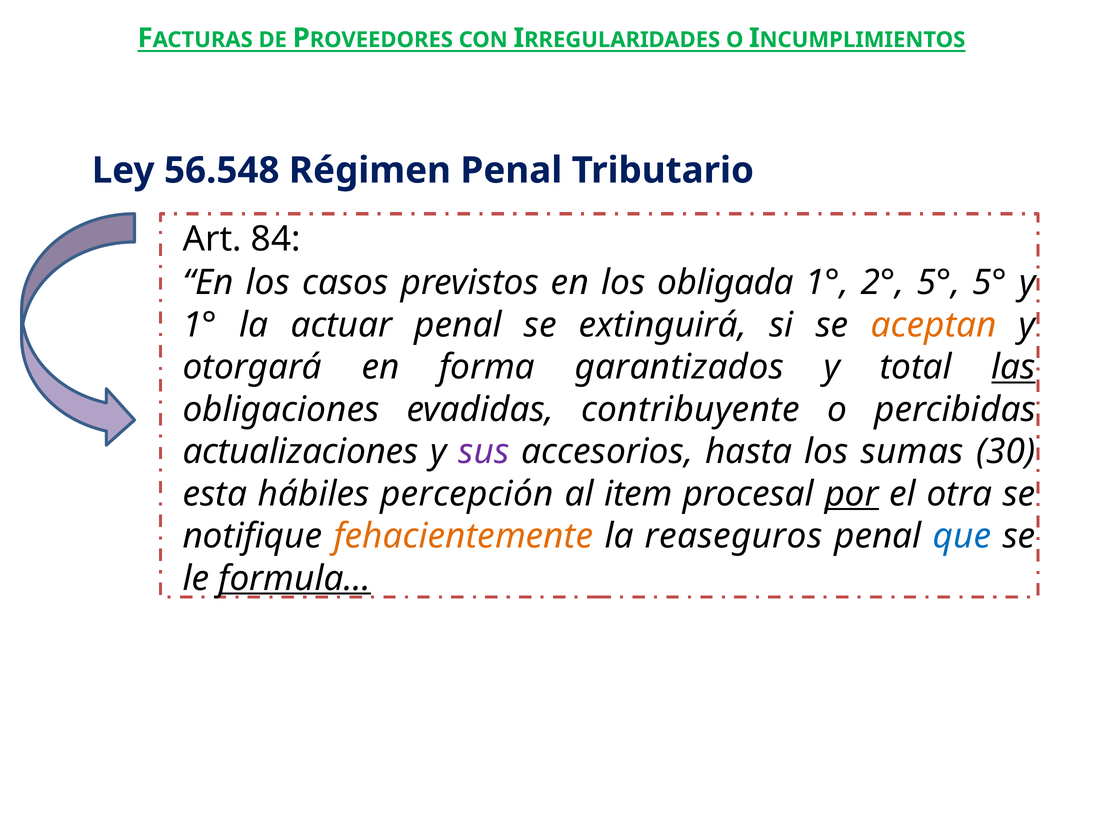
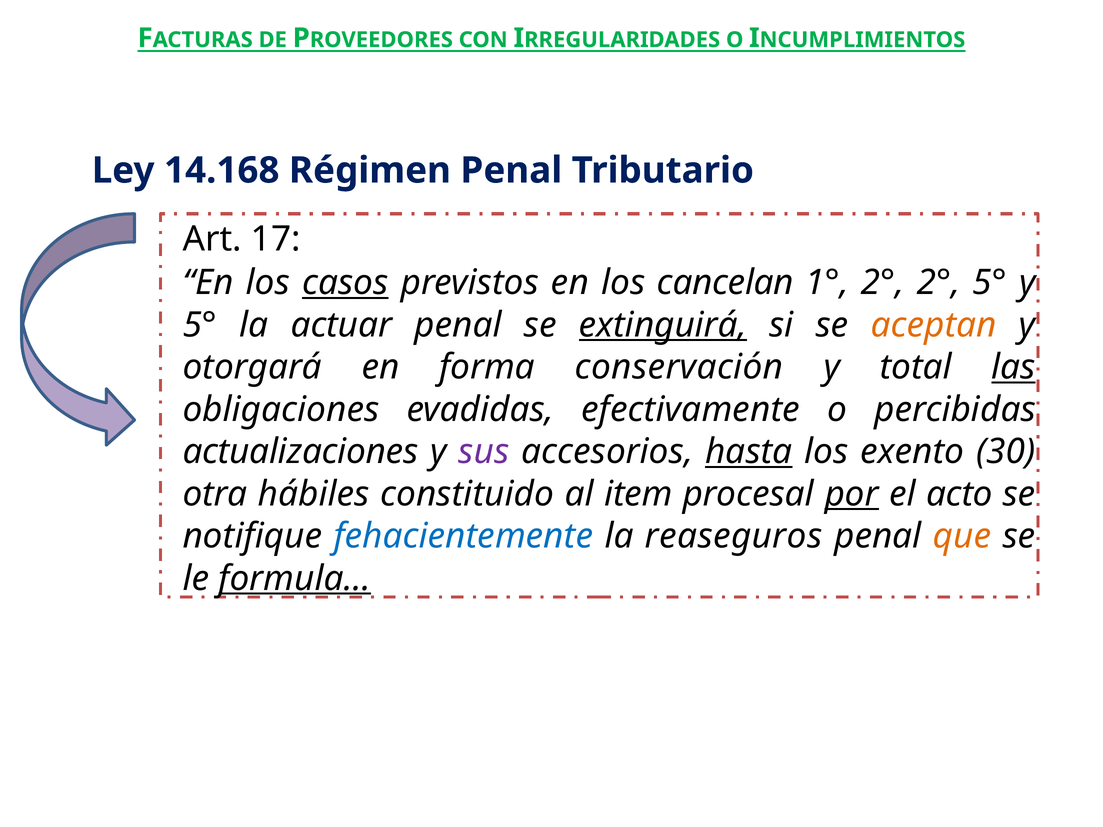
56.548: 56.548 -> 14.168 (222, 171)
84: 84 -> 17 (276, 239)
casos underline: none -> present (345, 283)
obligada: obligada -> cancelan (725, 283)
2° 5°: 5° -> 2° (938, 283)
1°: 1° -> 5° (200, 325)
extinguirá underline: none -> present (663, 325)
garantizados: garantizados -> conservación (679, 367)
contribuyente: contribuyente -> efectivamente (691, 410)
hasta underline: none -> present (749, 452)
sumas: sumas -> exento (912, 452)
esta: esta -> otra (215, 494)
percepción: percepción -> constituido (467, 494)
otra: otra -> acto (960, 494)
fehacientemente colour: orange -> blue (463, 536)
que colour: blue -> orange (962, 536)
